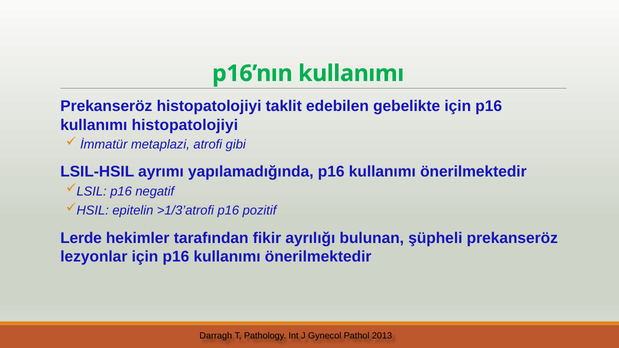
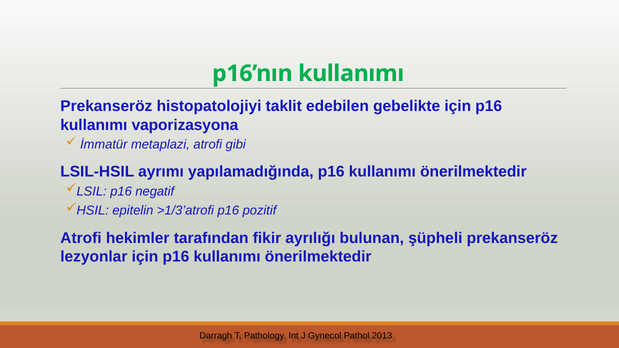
kullanımı histopatolojiyi: histopatolojiyi -> vaporizasyona (185, 125)
Lerde: Lerde -> Atrofi (81, 238)
